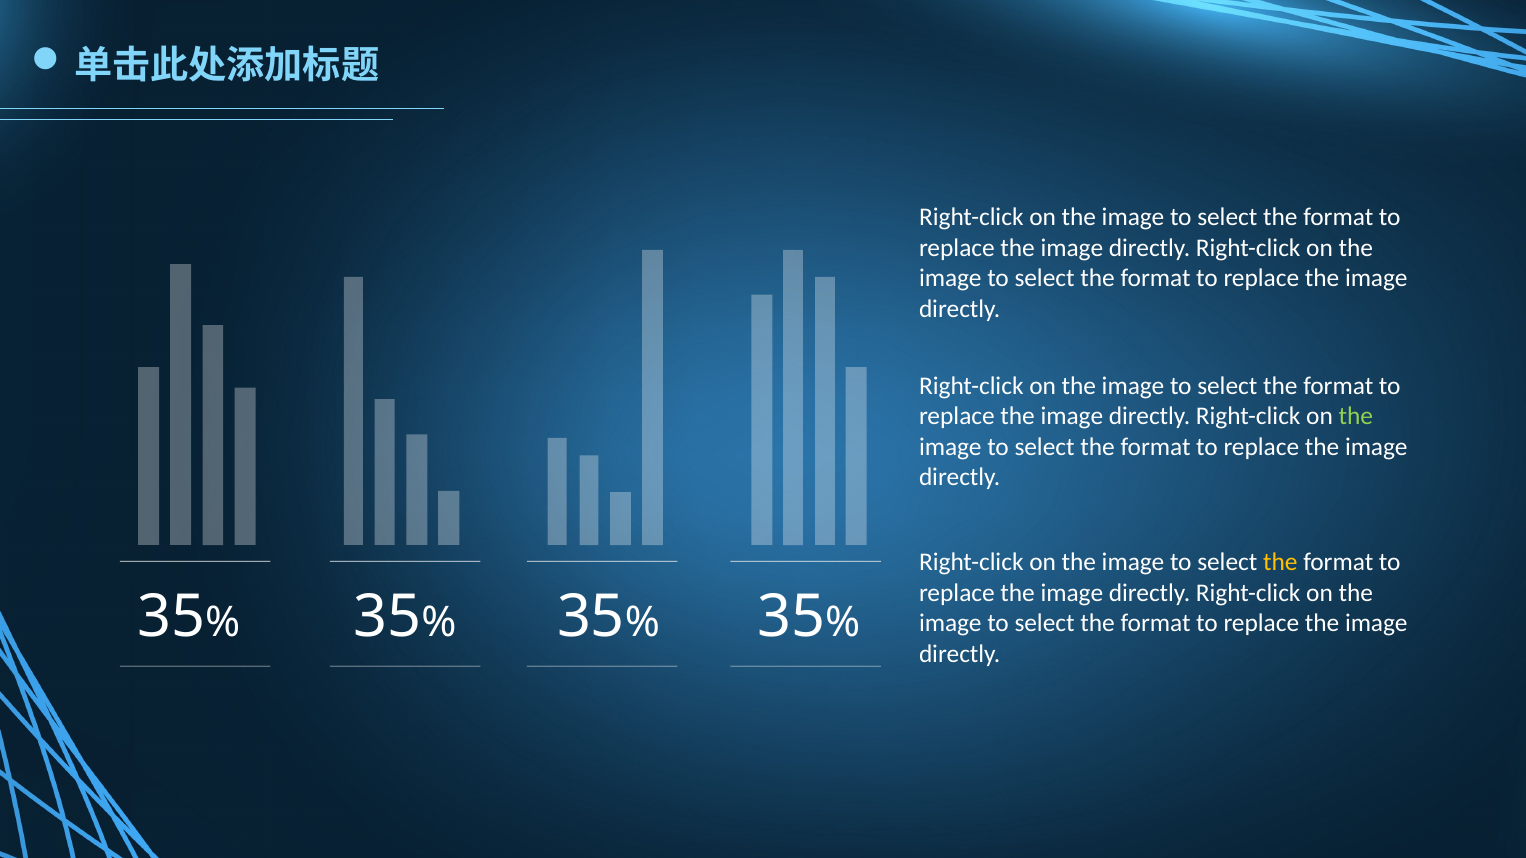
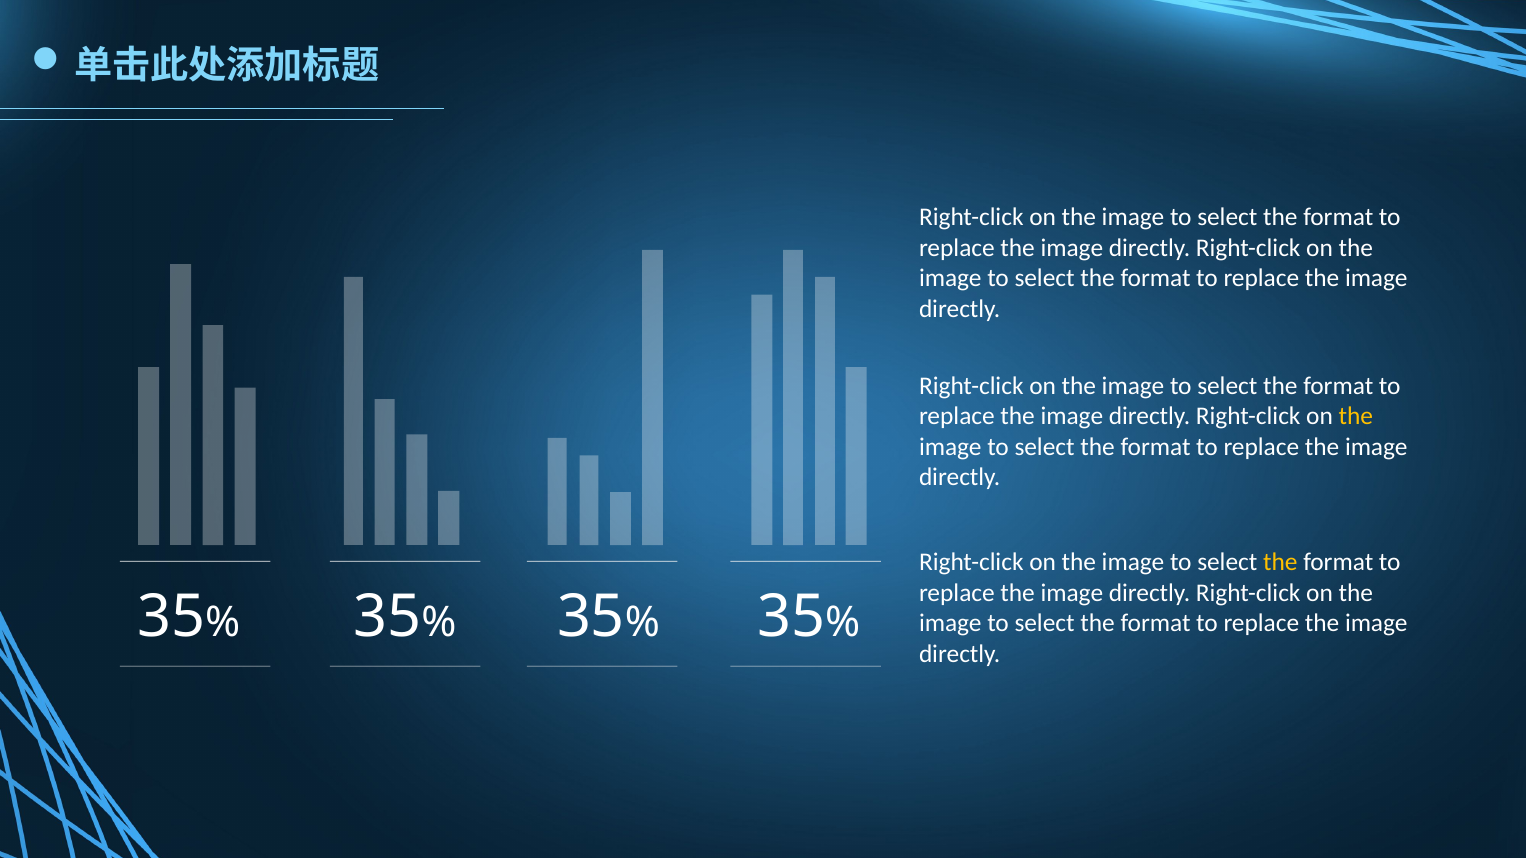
the colour: light green -> yellow (1356, 416)
